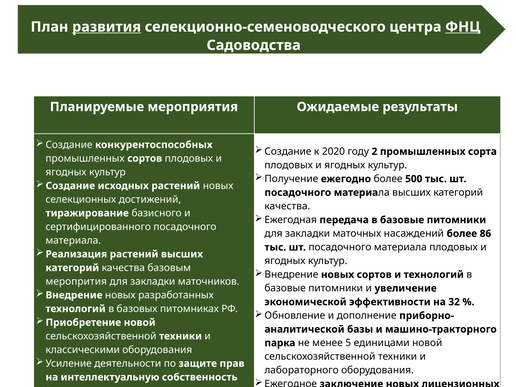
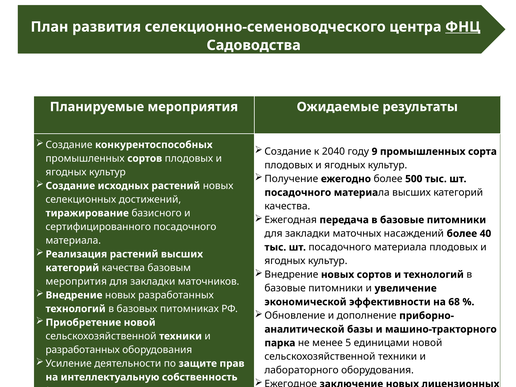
развития underline: present -> none (107, 27)
2020: 2020 -> 2040 (333, 152)
году 2: 2 -> 9 (375, 152)
86: 86 -> 40 (485, 234)
32: 32 -> 68 (454, 302)
классическими: классическими -> разработанных (83, 350)
